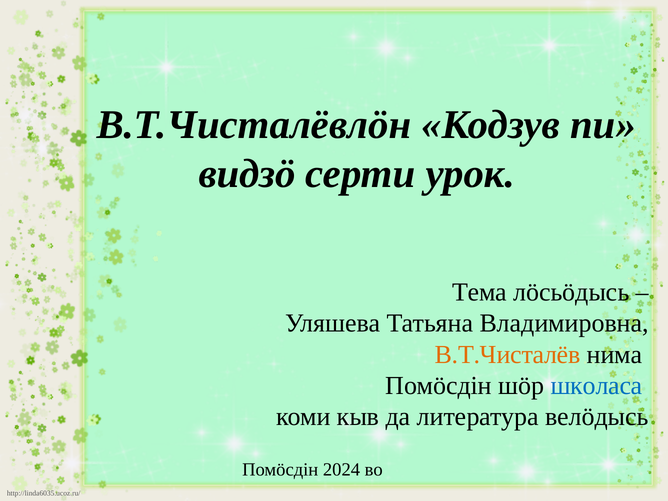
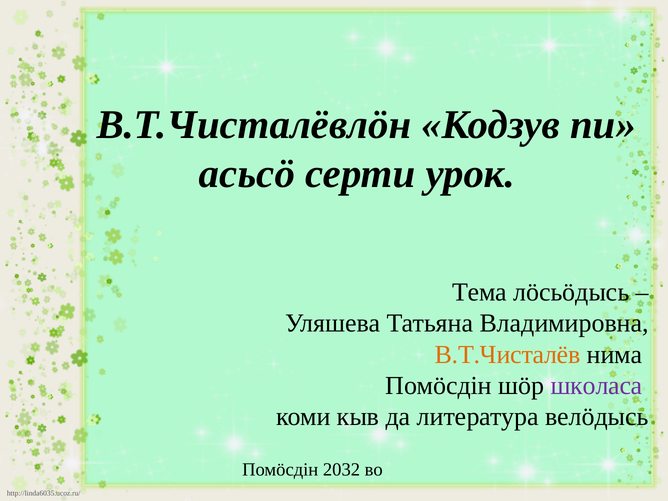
видзӧ: видзӧ -> асьсӧ (247, 174)
школаса colour: blue -> purple (597, 386)
2024: 2024 -> 2032 (342, 470)
